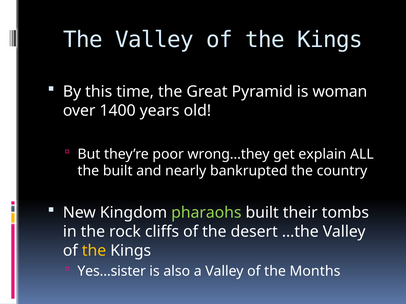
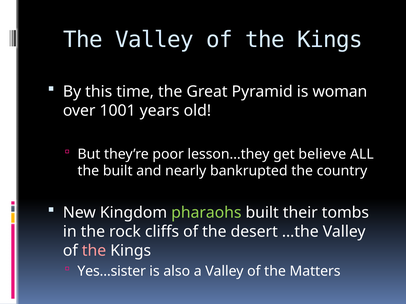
1400: 1400 -> 1001 (118, 111)
wrong…they: wrong…they -> lesson…they (228, 154)
explain: explain -> believe (322, 154)
the colour: yellow -> pink (94, 251)
Months: Months -> Matters (315, 272)
